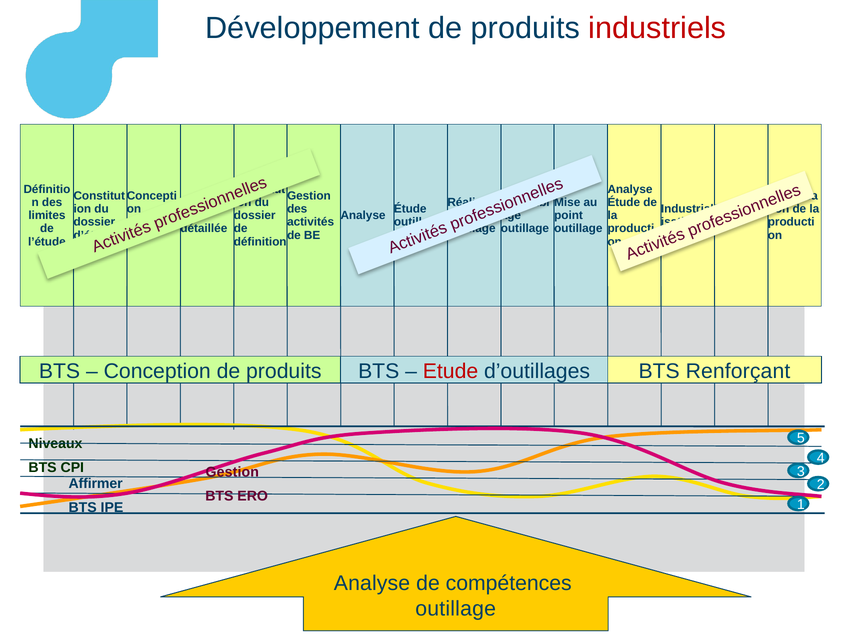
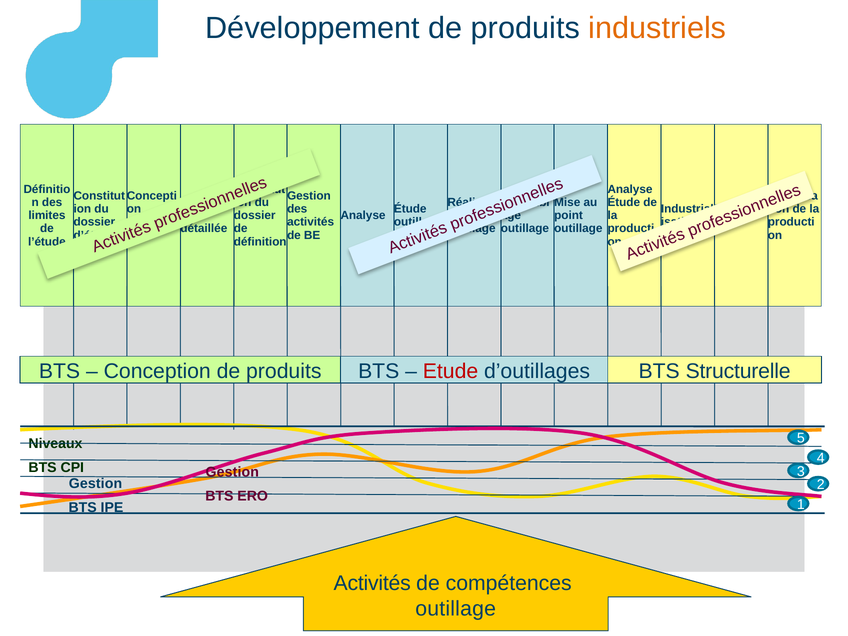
industriels colour: red -> orange (657, 28)
Renforçant: Renforçant -> Structurelle (738, 371)
Affirmer: Affirmer -> Gestion (95, 483)
Analyse: Analyse -> Activités (372, 583)
